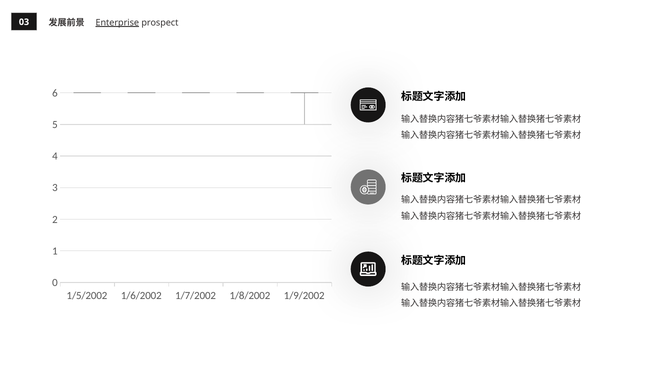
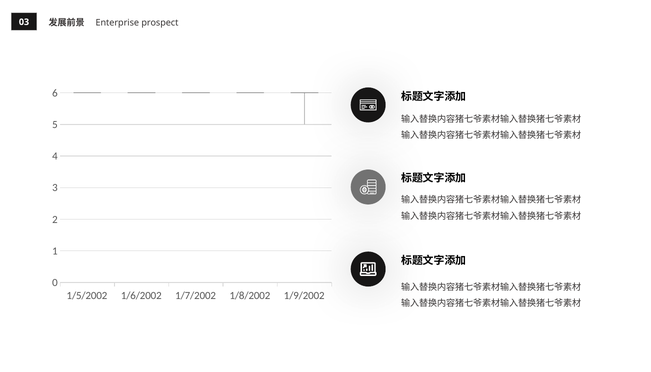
Enterprise underline: present -> none (117, 23)
